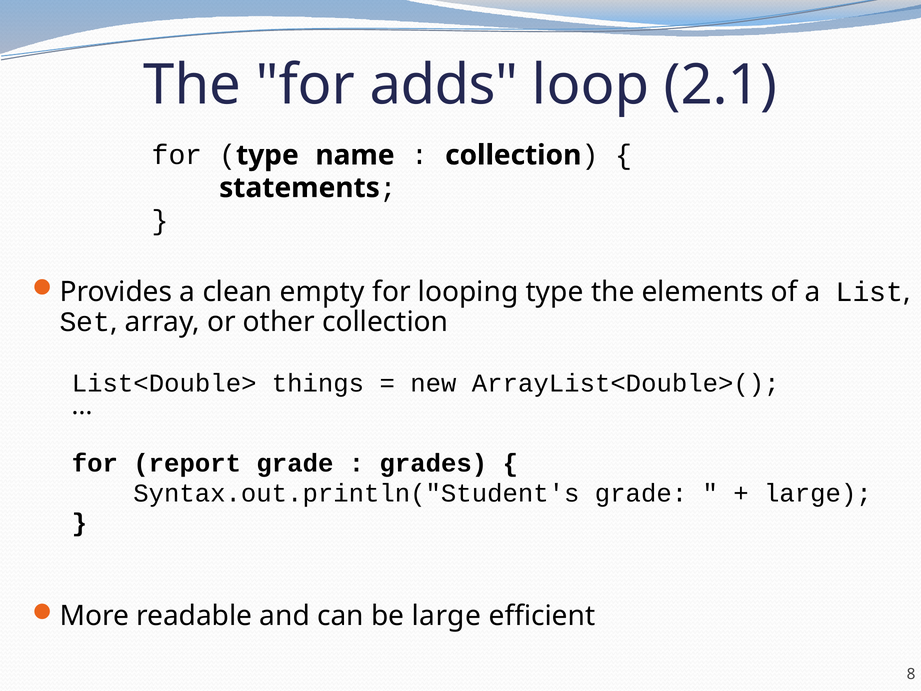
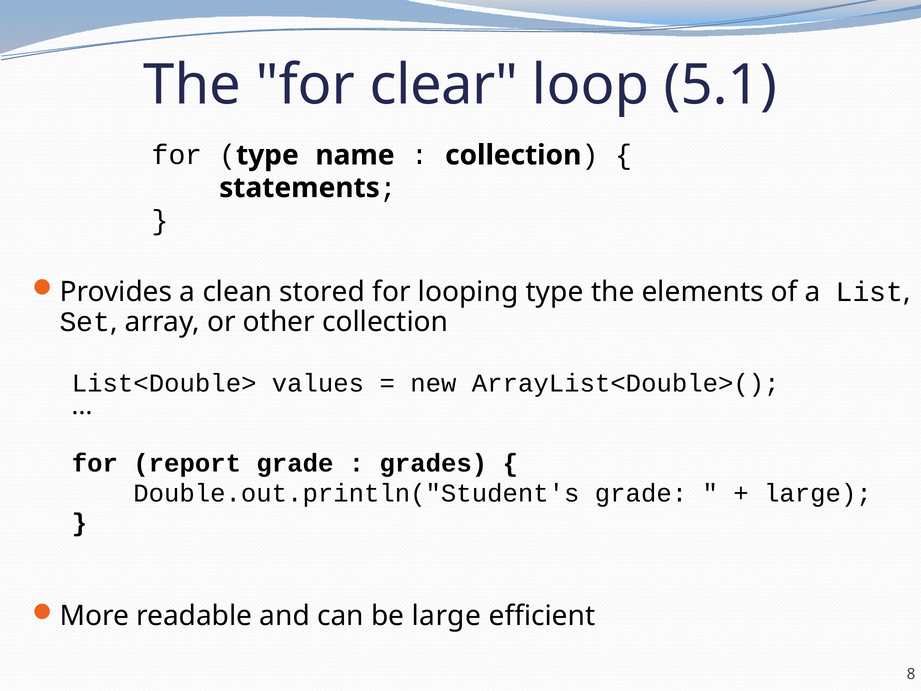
adds: adds -> clear (444, 85)
2.1: 2.1 -> 5.1 (720, 85)
empty: empty -> stored (322, 292)
things: things -> values (318, 383)
Syntax.out.println("Student's: Syntax.out.println("Student's -> Double.out.println("Student's (356, 493)
